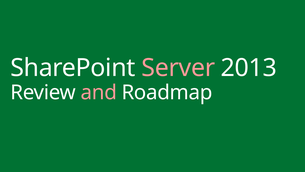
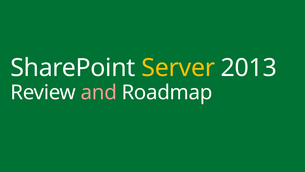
Server colour: pink -> yellow (178, 68)
